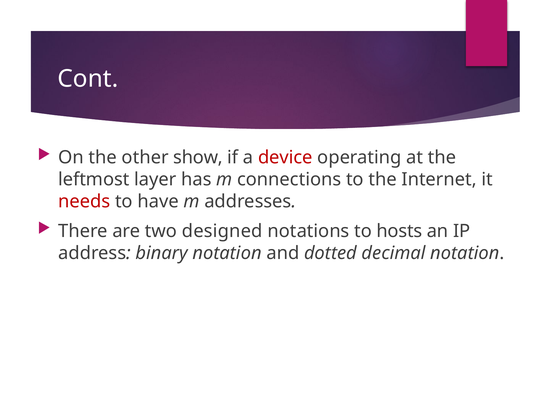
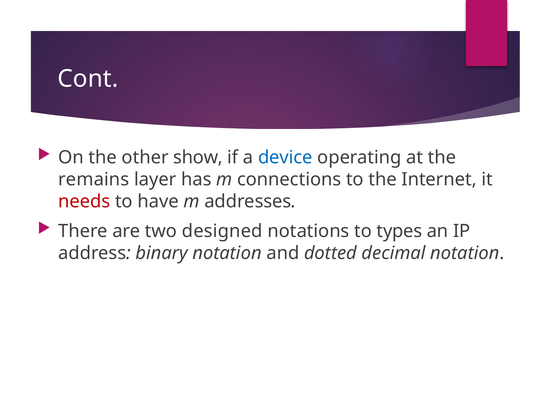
device colour: red -> blue (285, 157)
leftmost: leftmost -> remains (94, 179)
hosts: hosts -> types (399, 231)
